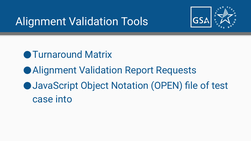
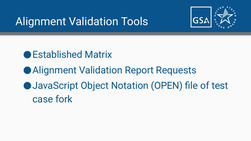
Turnaround: Turnaround -> Established (57, 55)
into: into -> fork (64, 99)
